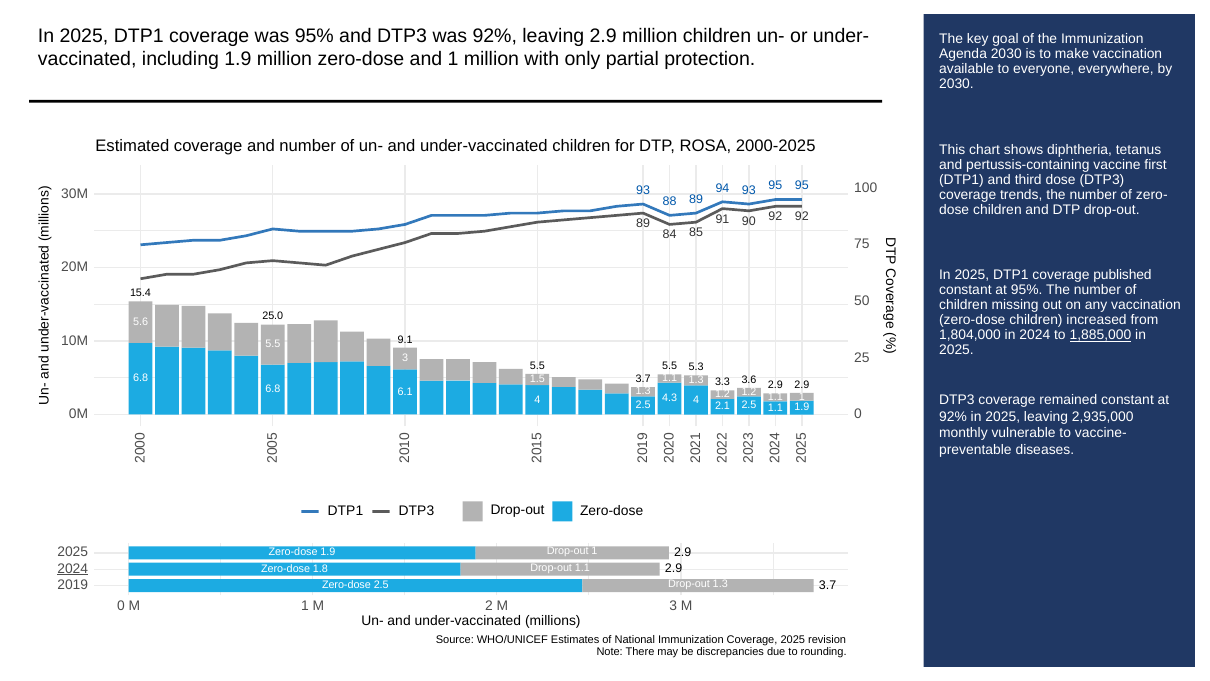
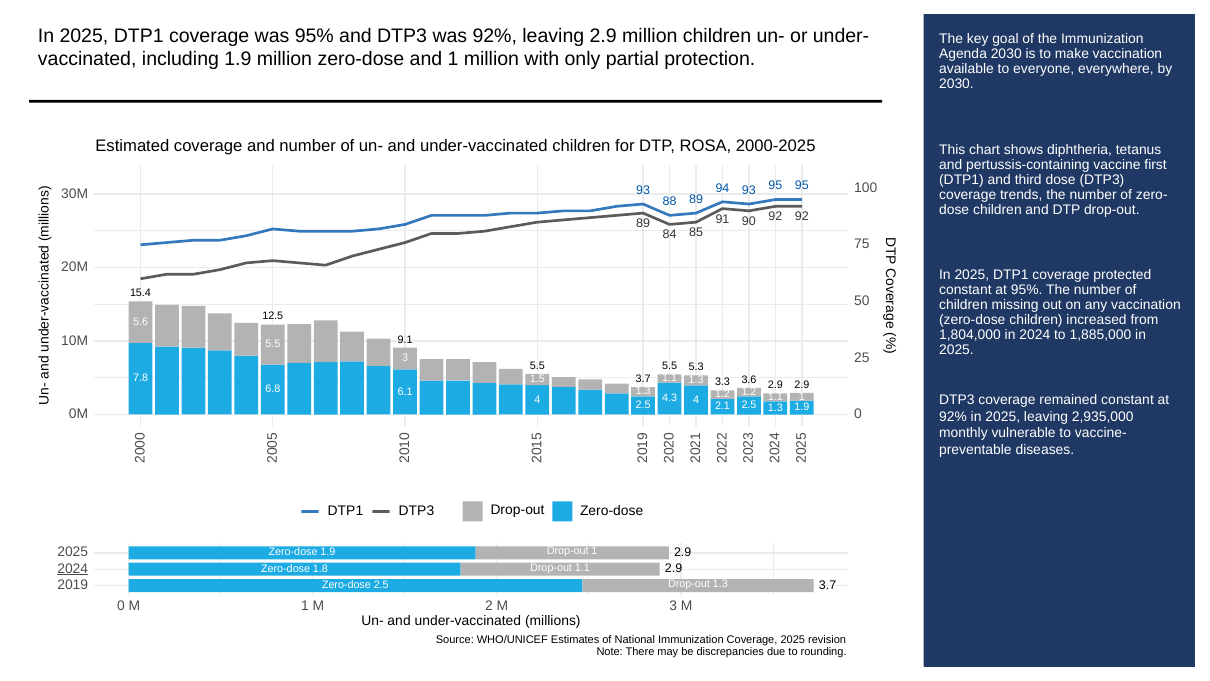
published: published -> protected (1122, 275)
25.0: 25.0 -> 12.5 (273, 316)
1,885,000 underline: present -> none (1100, 335)
6.8: 6.8 -> 7.8 (141, 378)
2.5 1.1: 1.1 -> 1.3 (775, 407)
